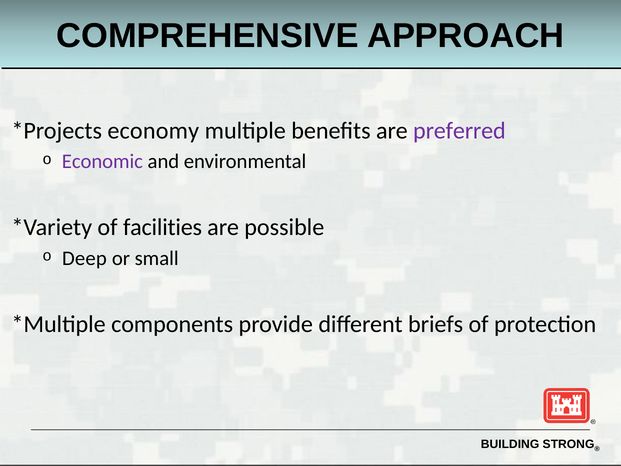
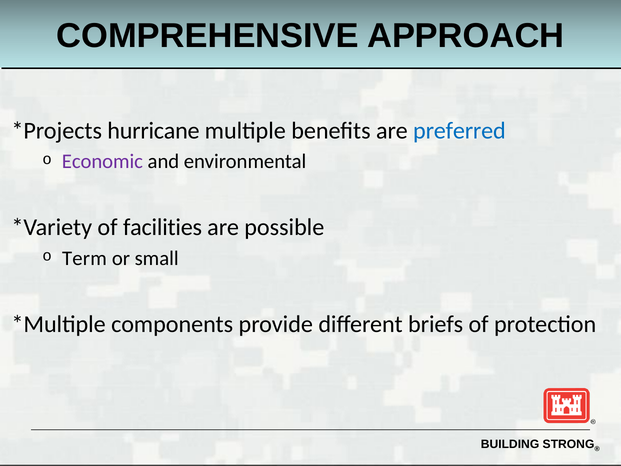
economy: economy -> hurricane (153, 131)
preferred colour: purple -> blue (459, 131)
Deep: Deep -> Term (84, 258)
